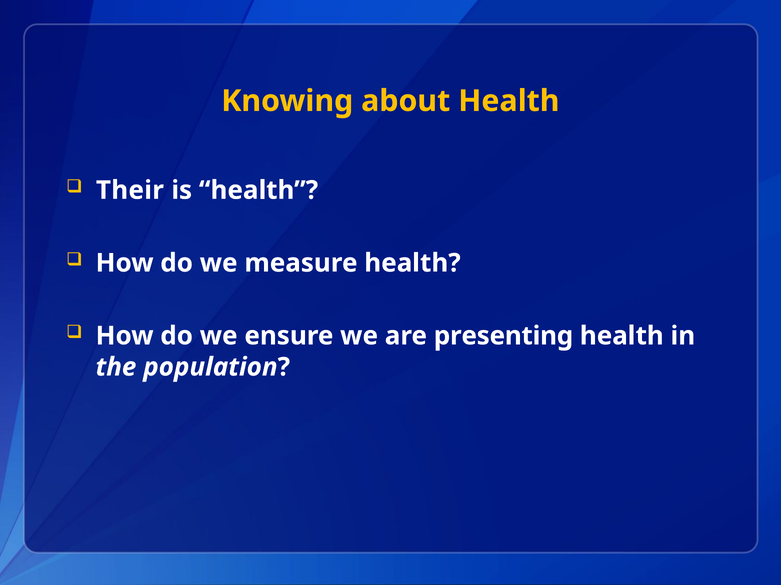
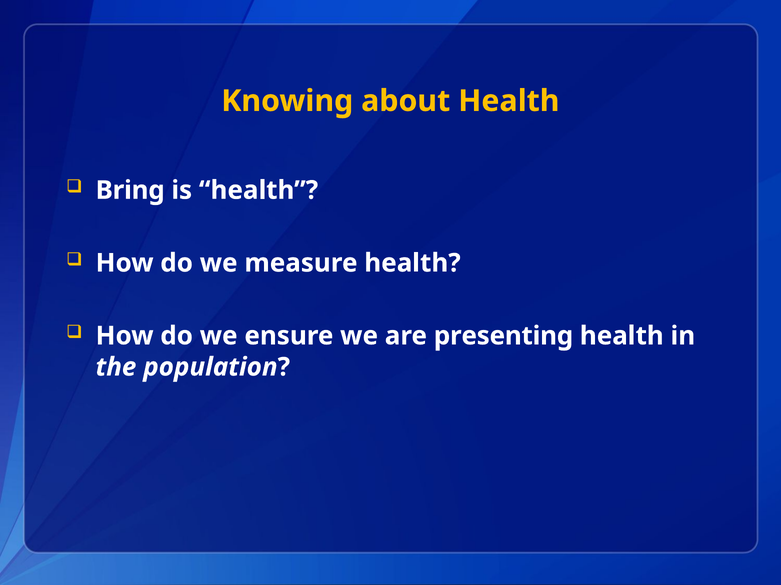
Their: Their -> Bring (130, 190)
